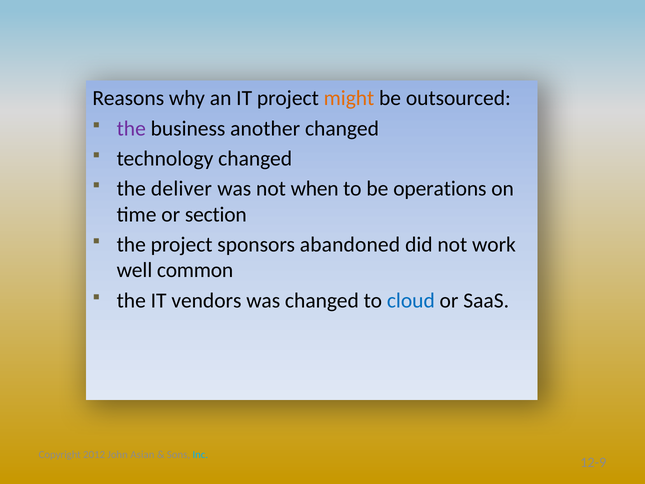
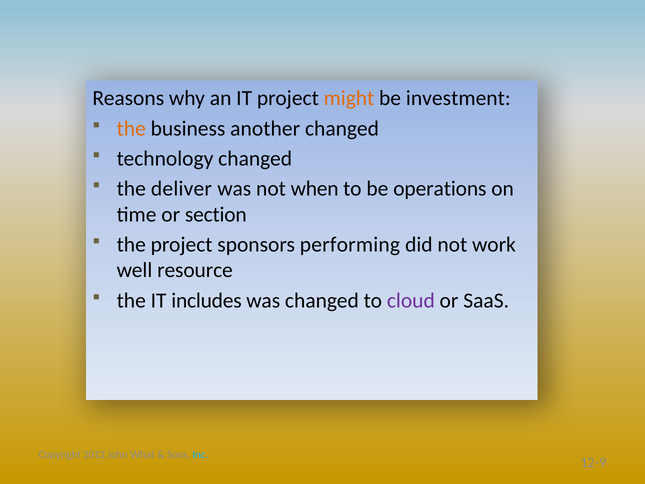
outsourced: outsourced -> investment (458, 98)
the colour: purple -> orange (131, 128)
abandoned: abandoned -> performing (350, 244)
common: common -> resource (195, 270)
vendors: vendors -> includes (207, 300)
cloud colour: blue -> purple (411, 300)
Asian: Asian -> What (142, 454)
